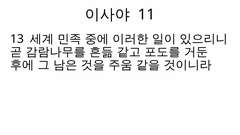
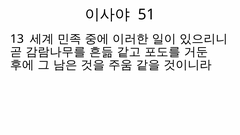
11: 11 -> 51 (147, 14)
